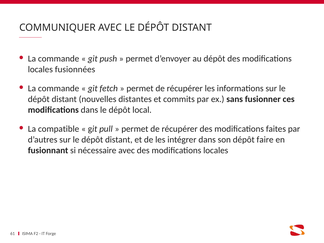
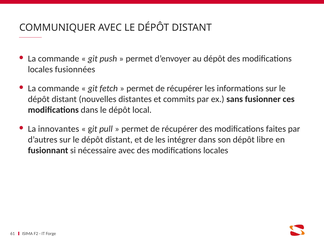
compatible: compatible -> innovantes (59, 129)
faire: faire -> libre (265, 140)
